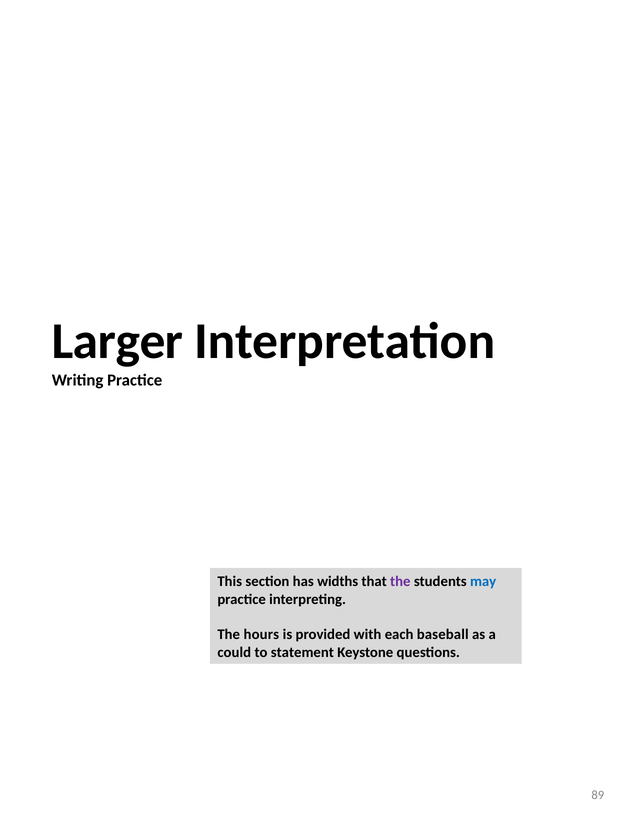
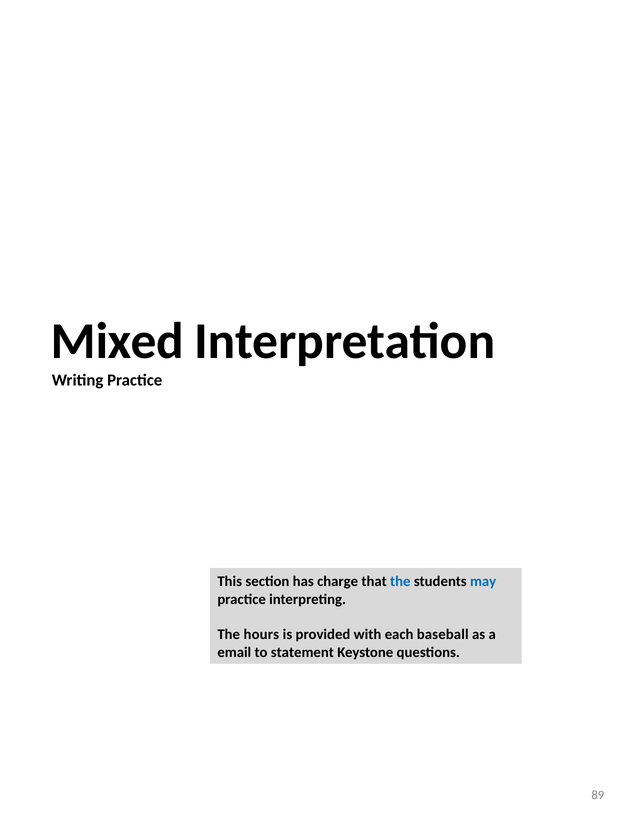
Larger: Larger -> Mixed (117, 342)
widths: widths -> charge (338, 582)
the colour: purple -> blue (400, 582)
could: could -> email (234, 653)
